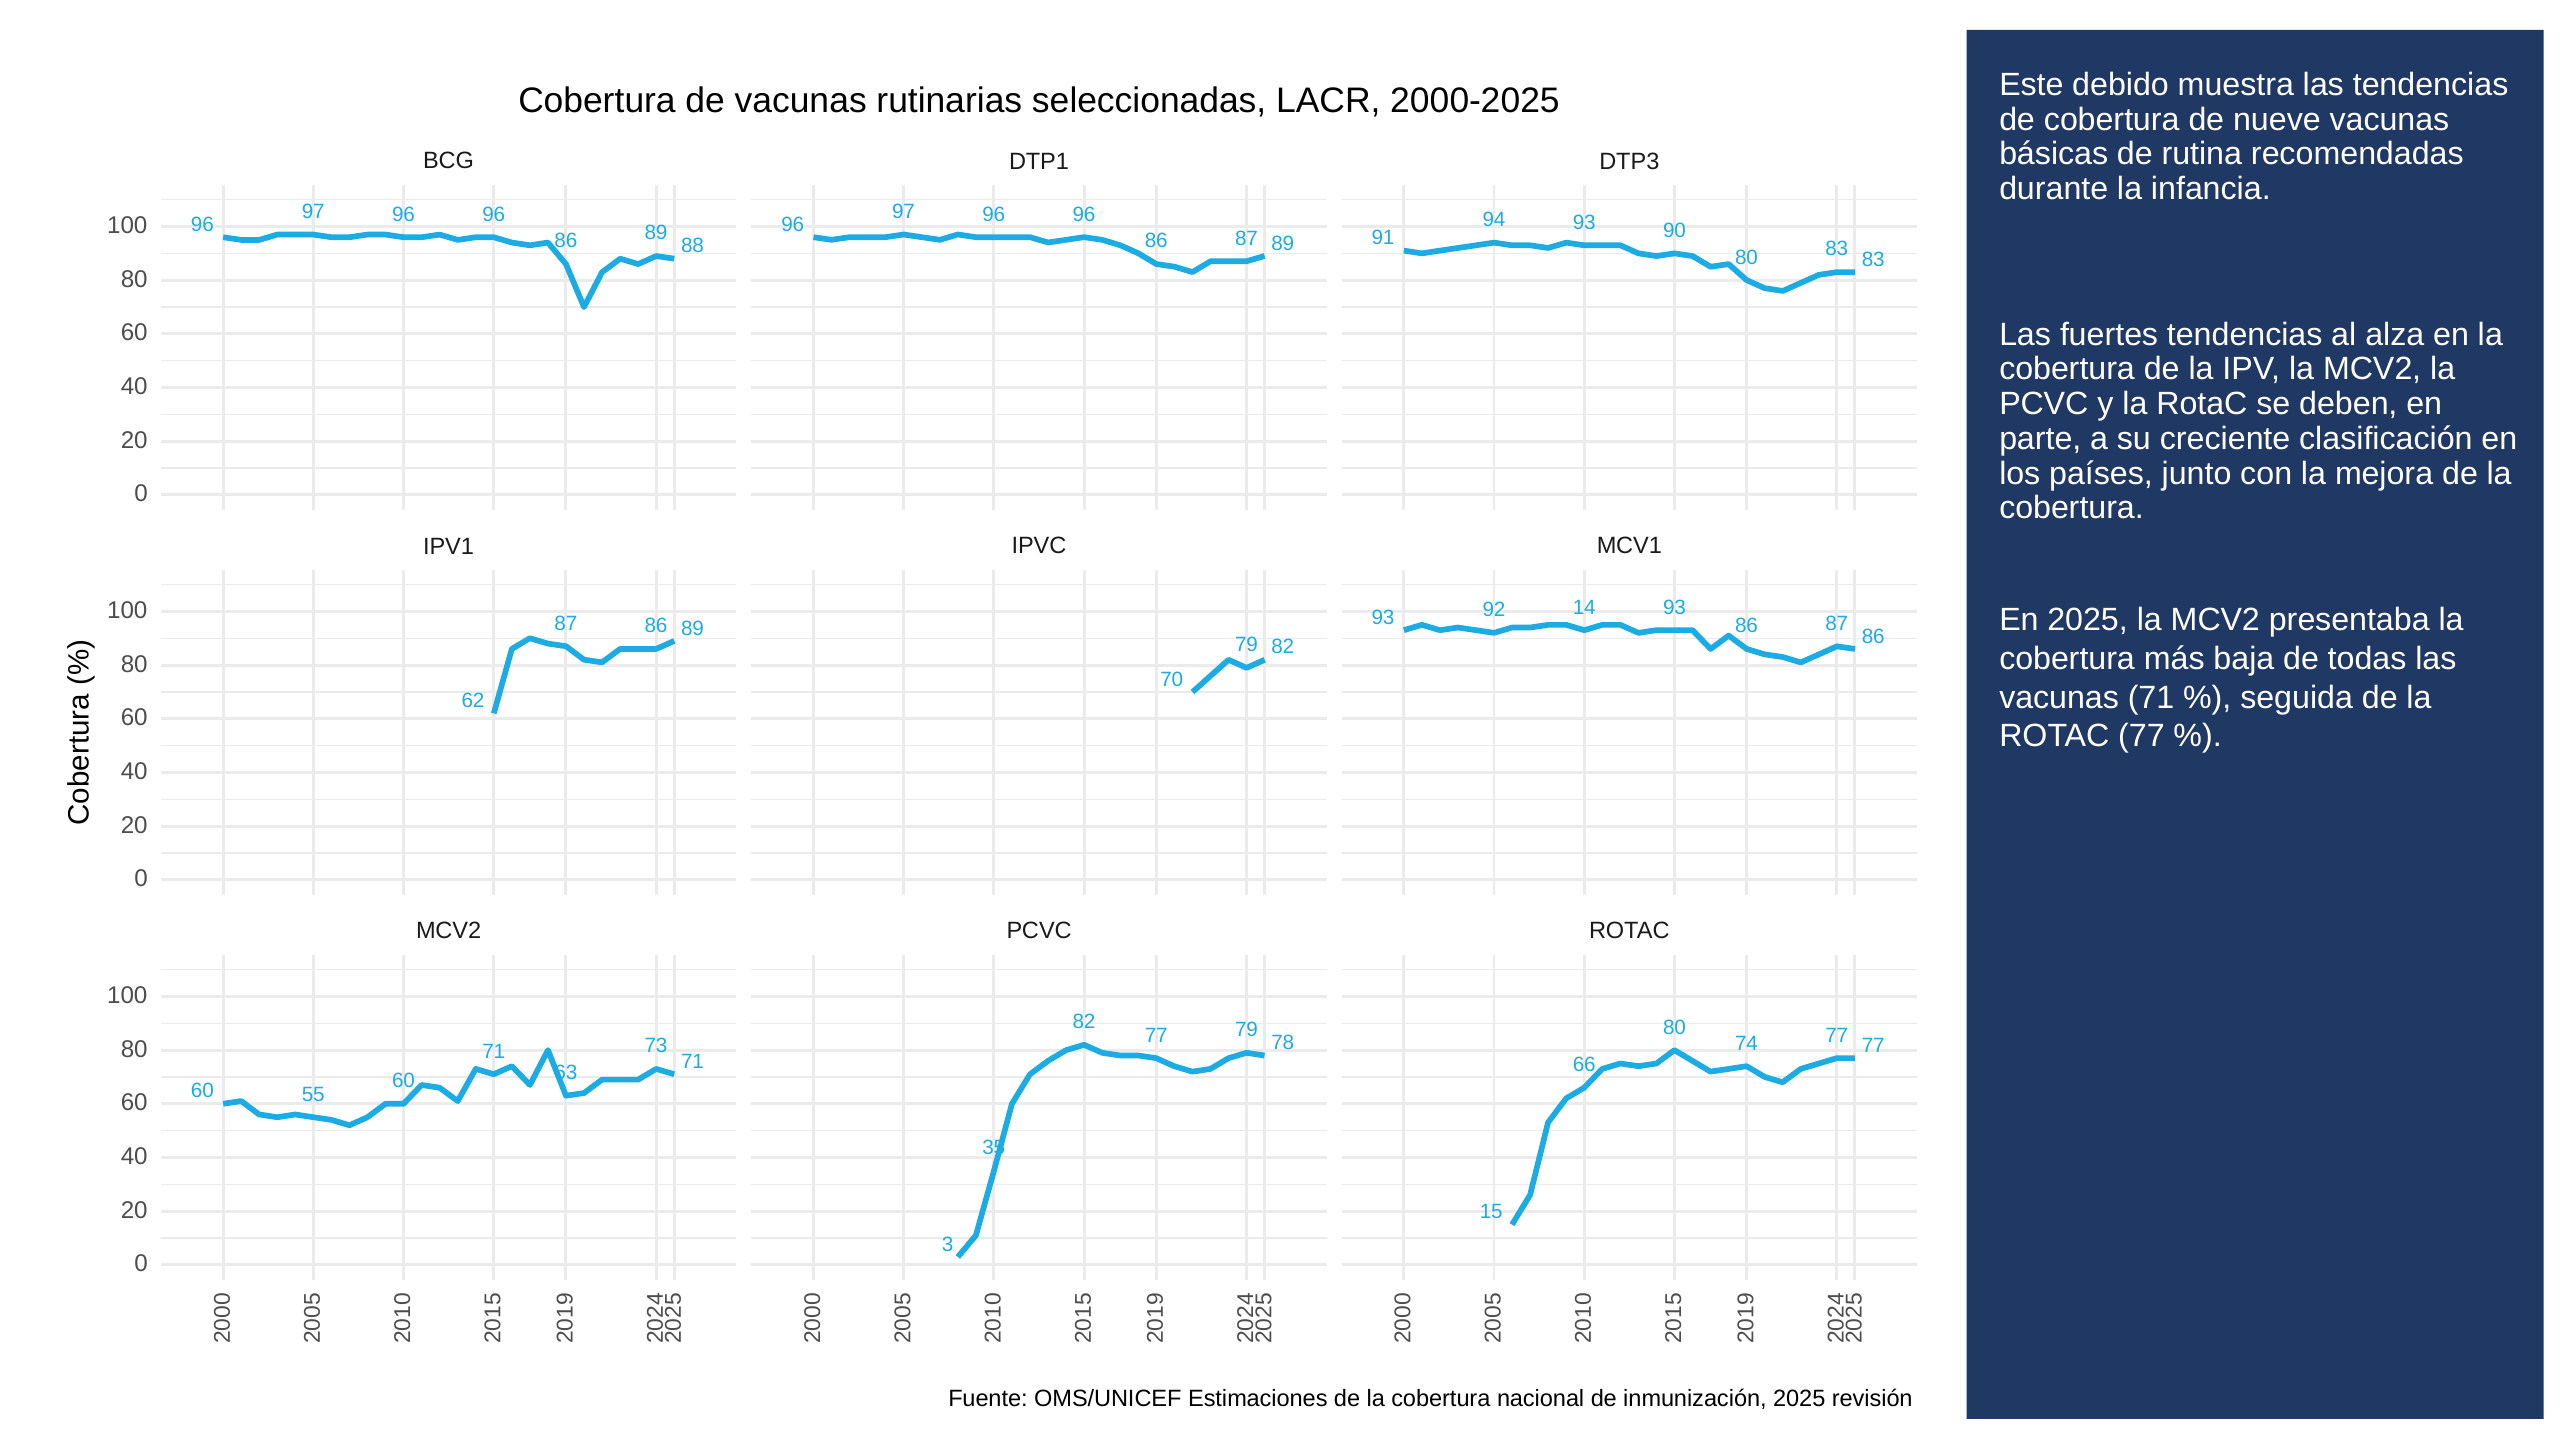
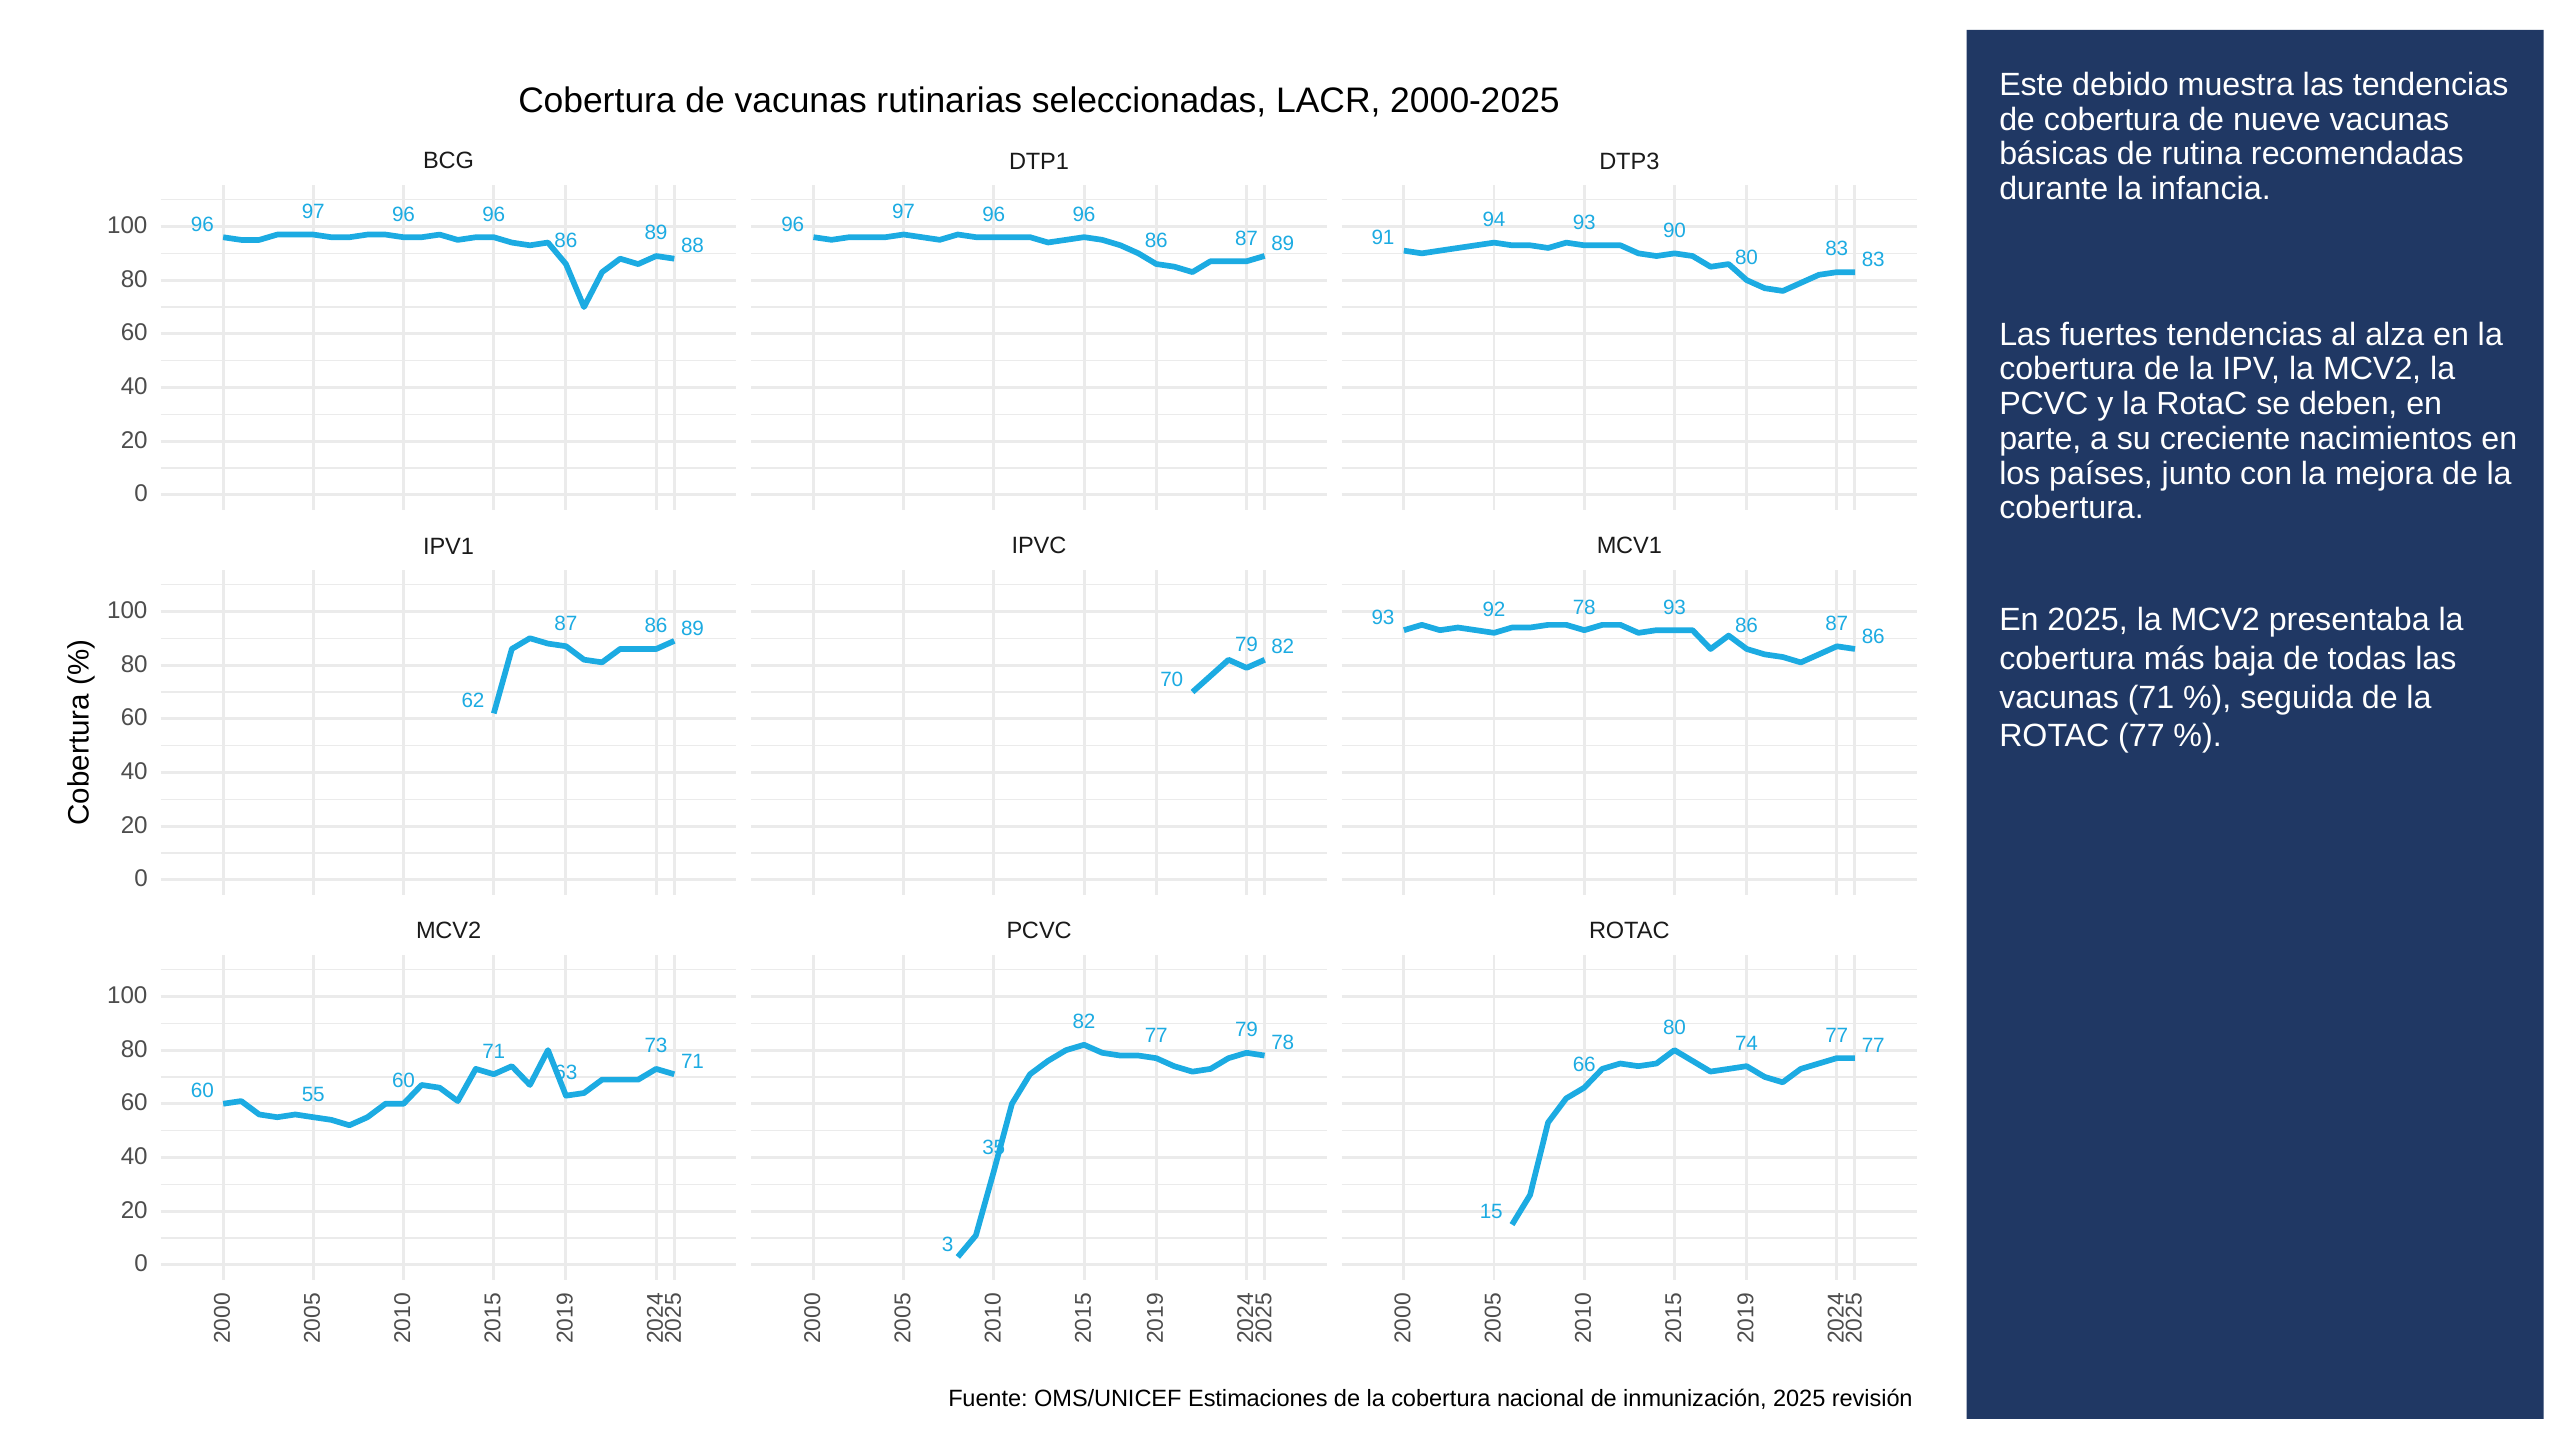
clasificación: clasificación -> nacimientos (2386, 439)
92 14: 14 -> 78 (1584, 607)
